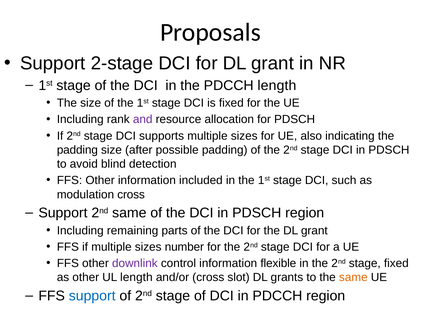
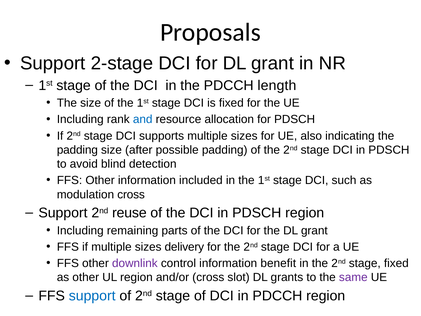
and colour: purple -> blue (143, 119)
2nd same: same -> reuse (129, 213)
number: number -> delivery (184, 247)
flexible: flexible -> benefit (278, 263)
UL length: length -> region (136, 277)
same colour: orange -> purple (353, 277)
